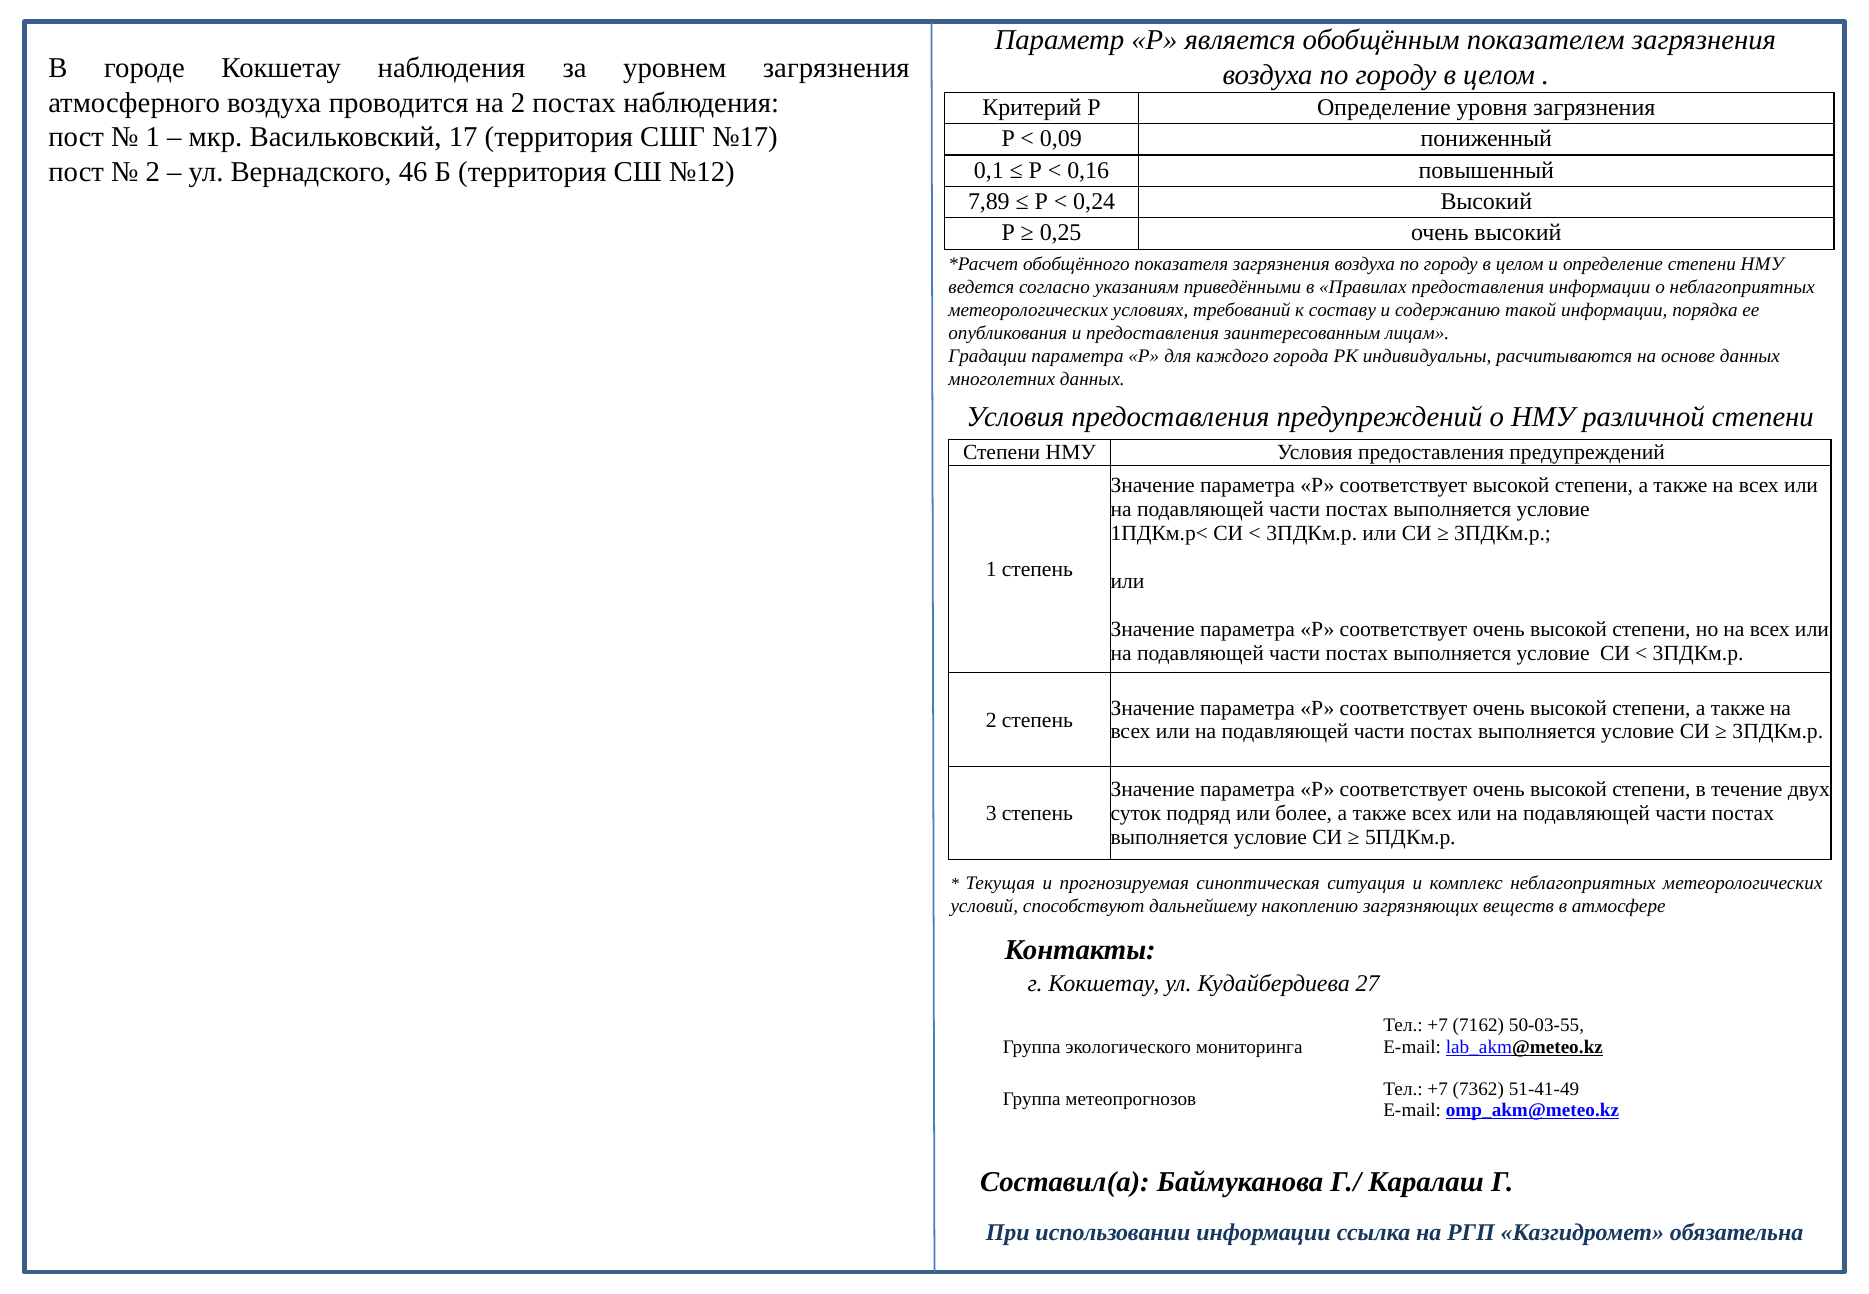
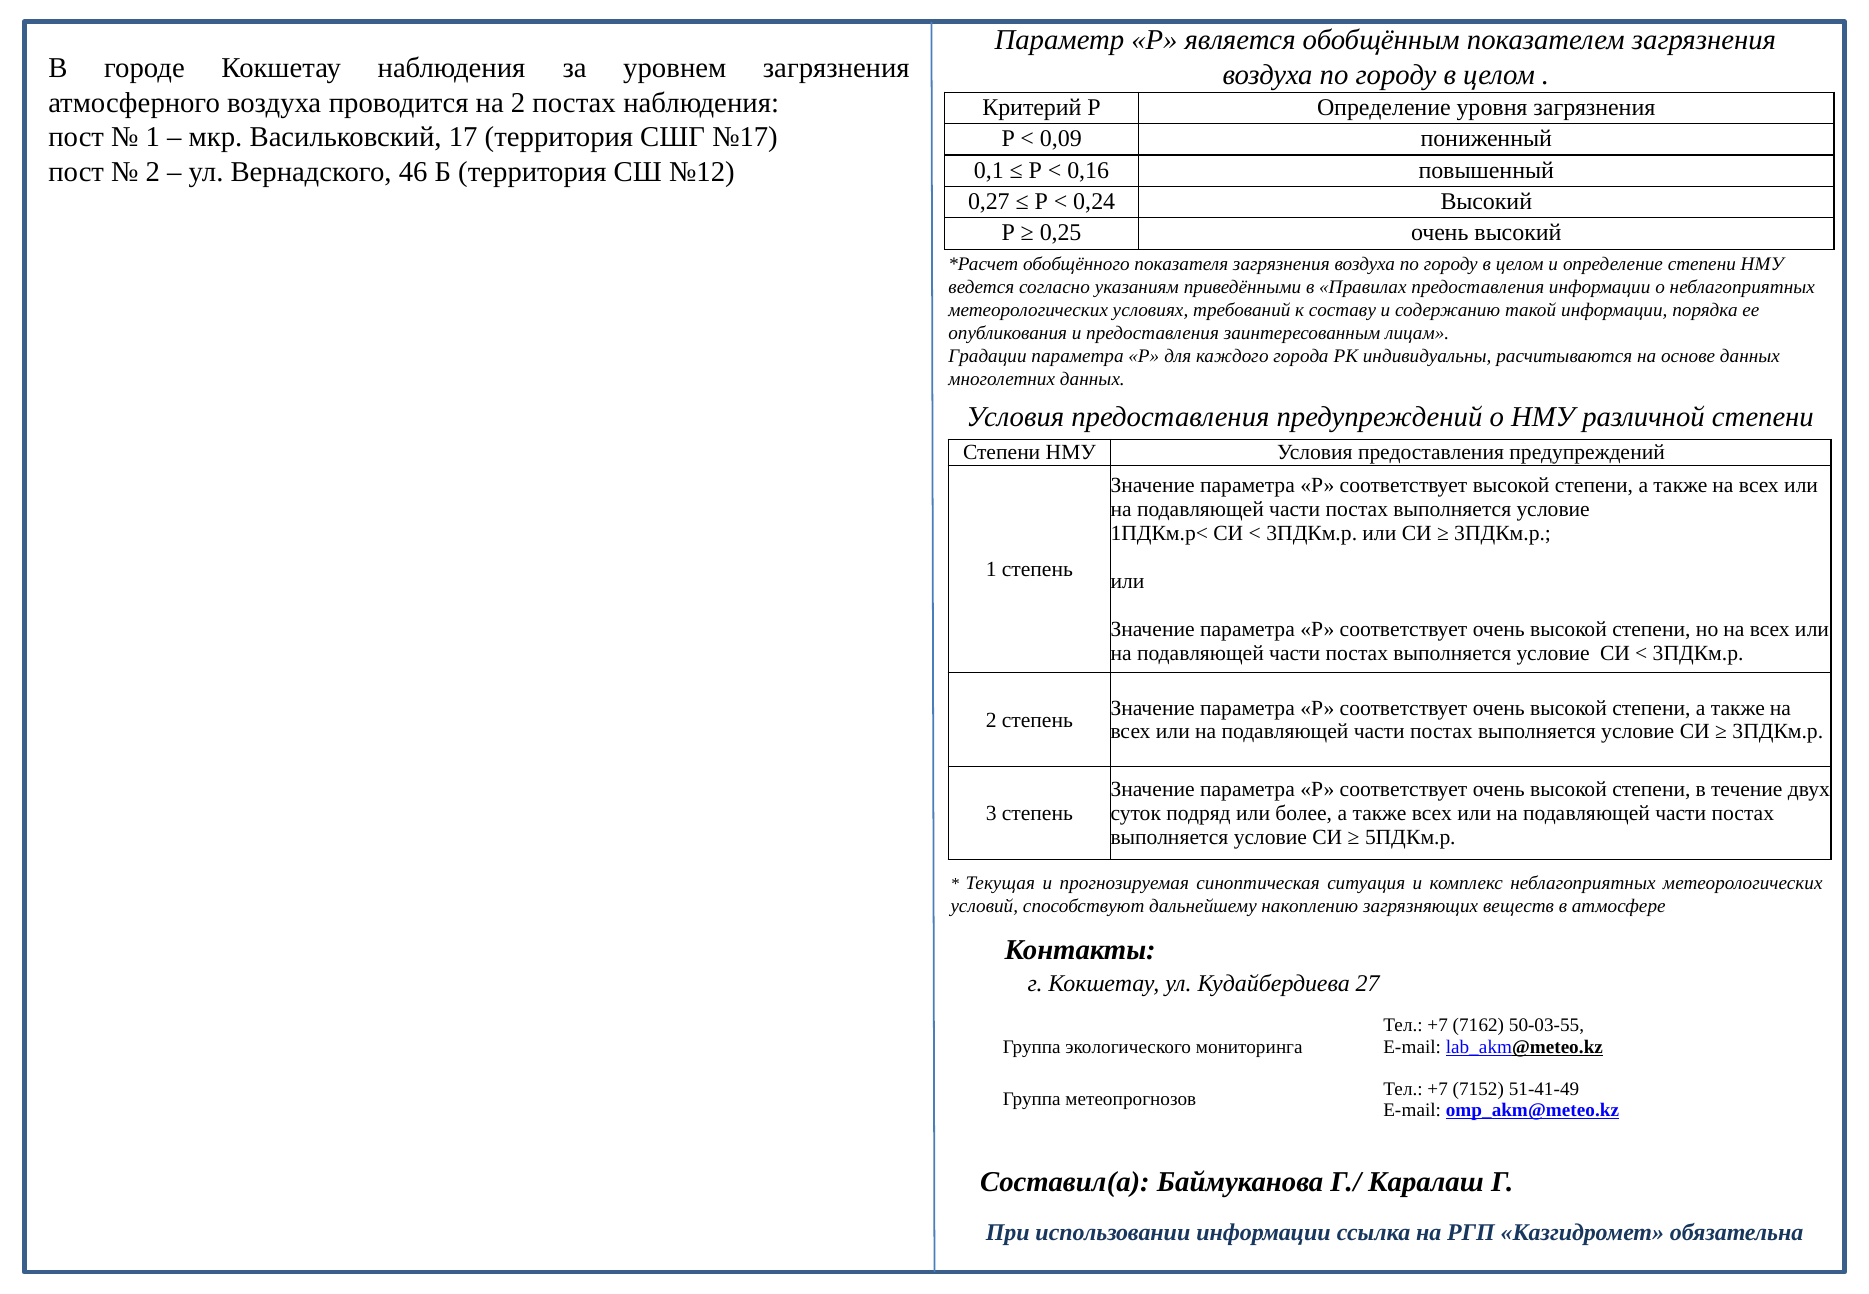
7,89: 7,89 -> 0,27 (989, 202)
7362: 7362 -> 7152 (1478, 1089)
